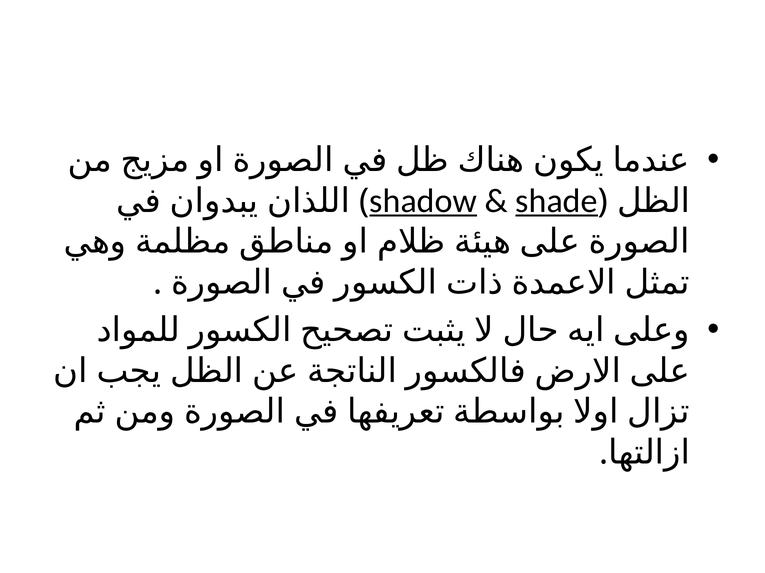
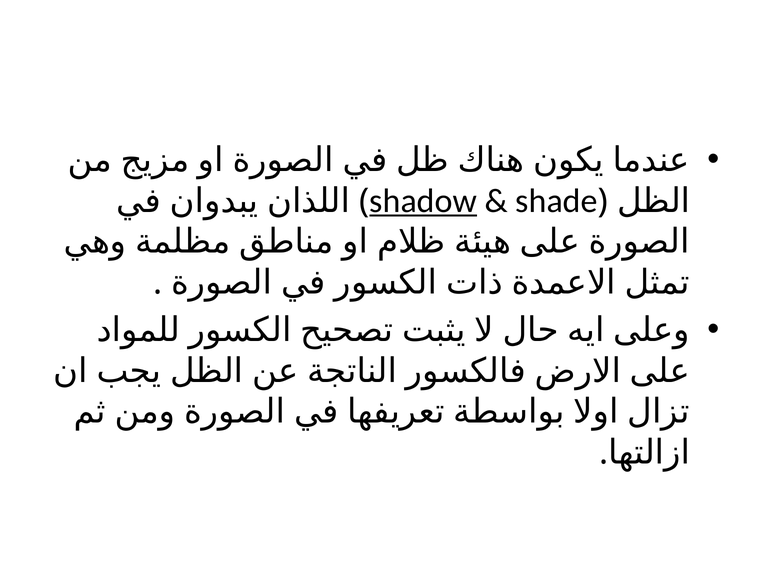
shade underline: present -> none (557, 201)
